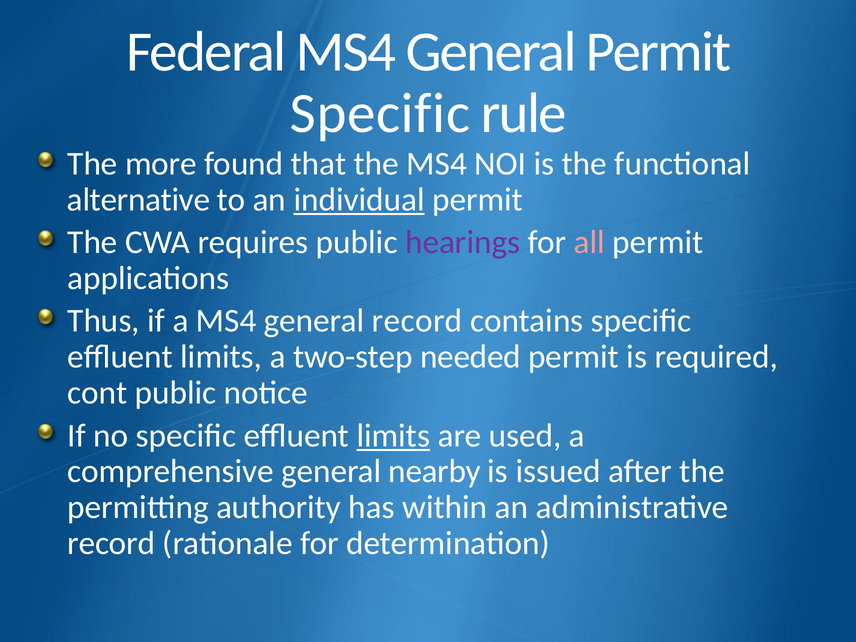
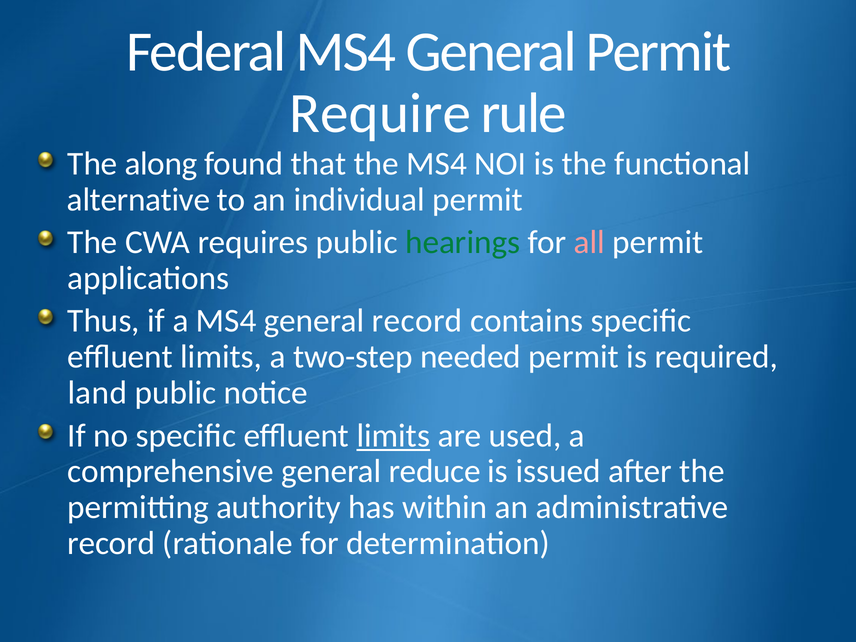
Specific: Specific -> Require (380, 114)
more: more -> along (161, 164)
individual underline: present -> none (359, 200)
hearings colour: purple -> green (463, 242)
cont: cont -> land (97, 393)
nearby: nearby -> reduce (435, 472)
